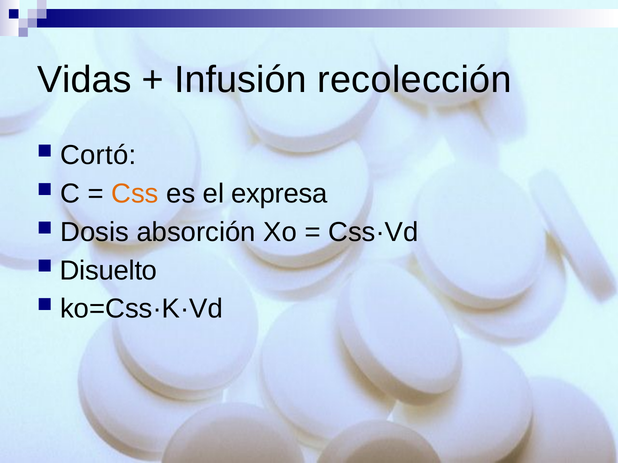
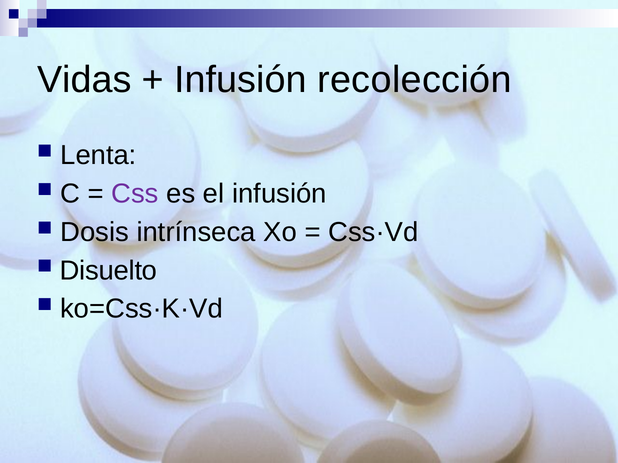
Cortó: Cortó -> Lenta (98, 155)
Css colour: orange -> purple (135, 194)
el expresa: expresa -> infusión (279, 194)
absorción: absorción -> intrínseca (196, 232)
